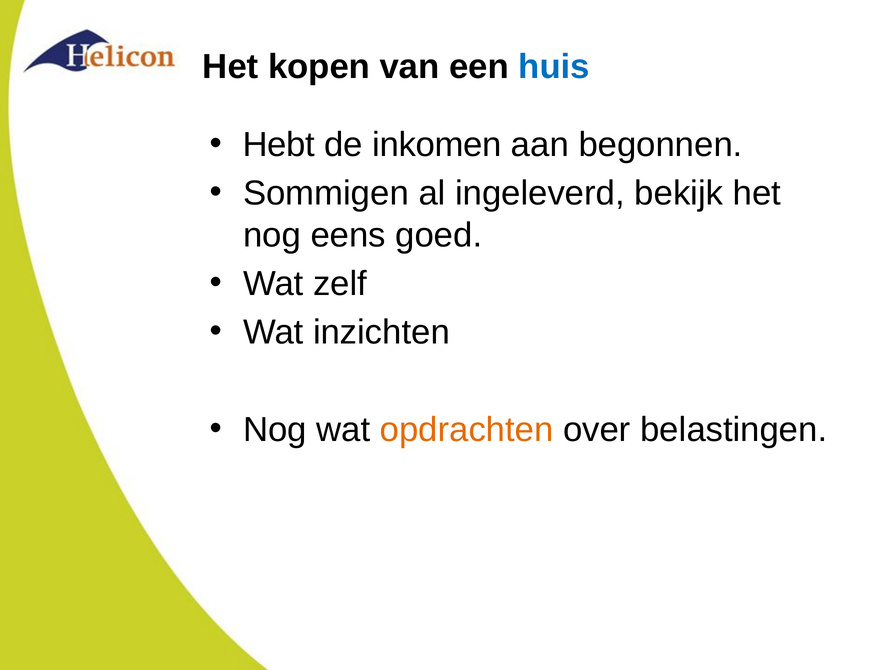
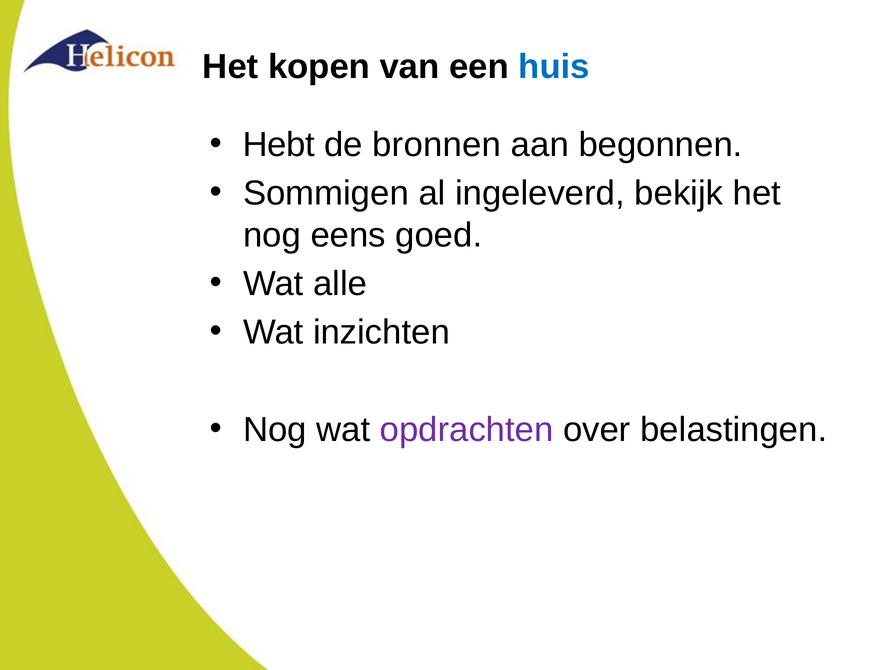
inkomen: inkomen -> bronnen (437, 145)
zelf: zelf -> alle (340, 284)
opdrachten colour: orange -> purple (467, 430)
